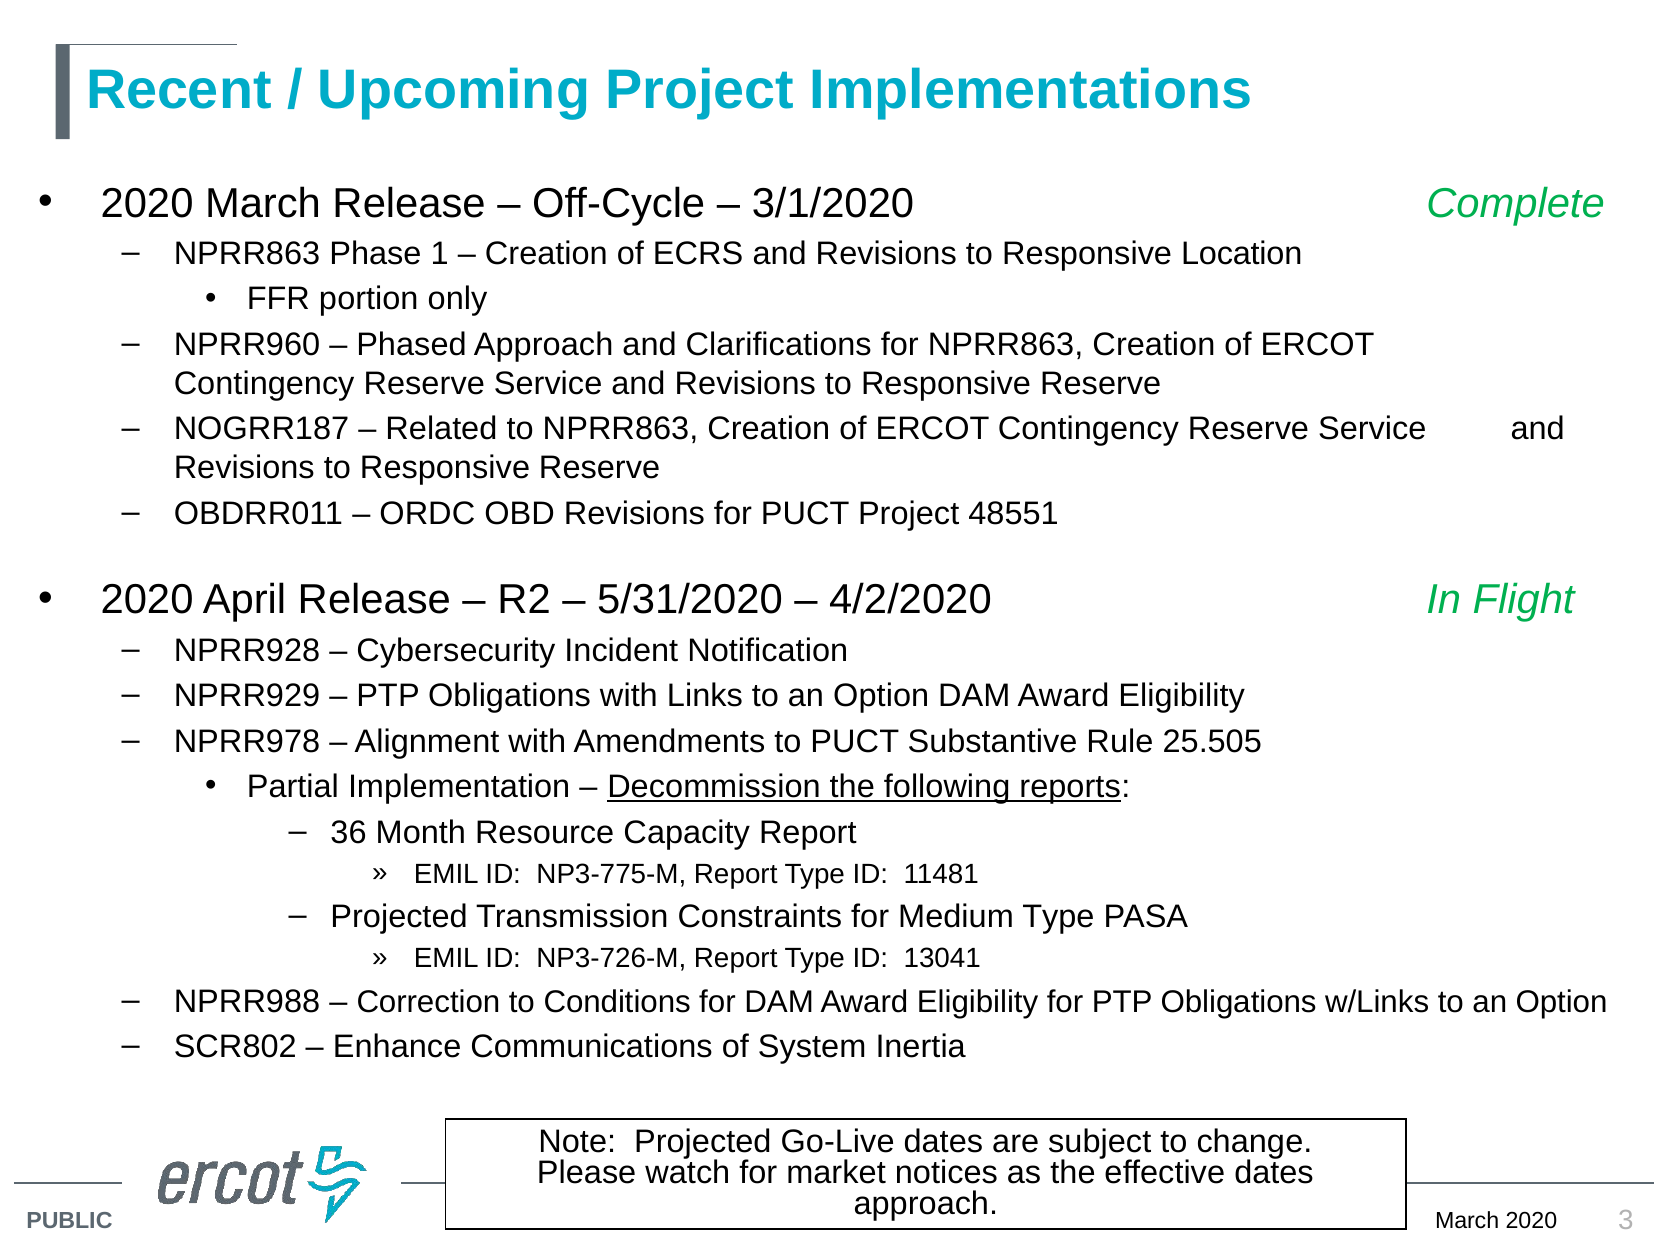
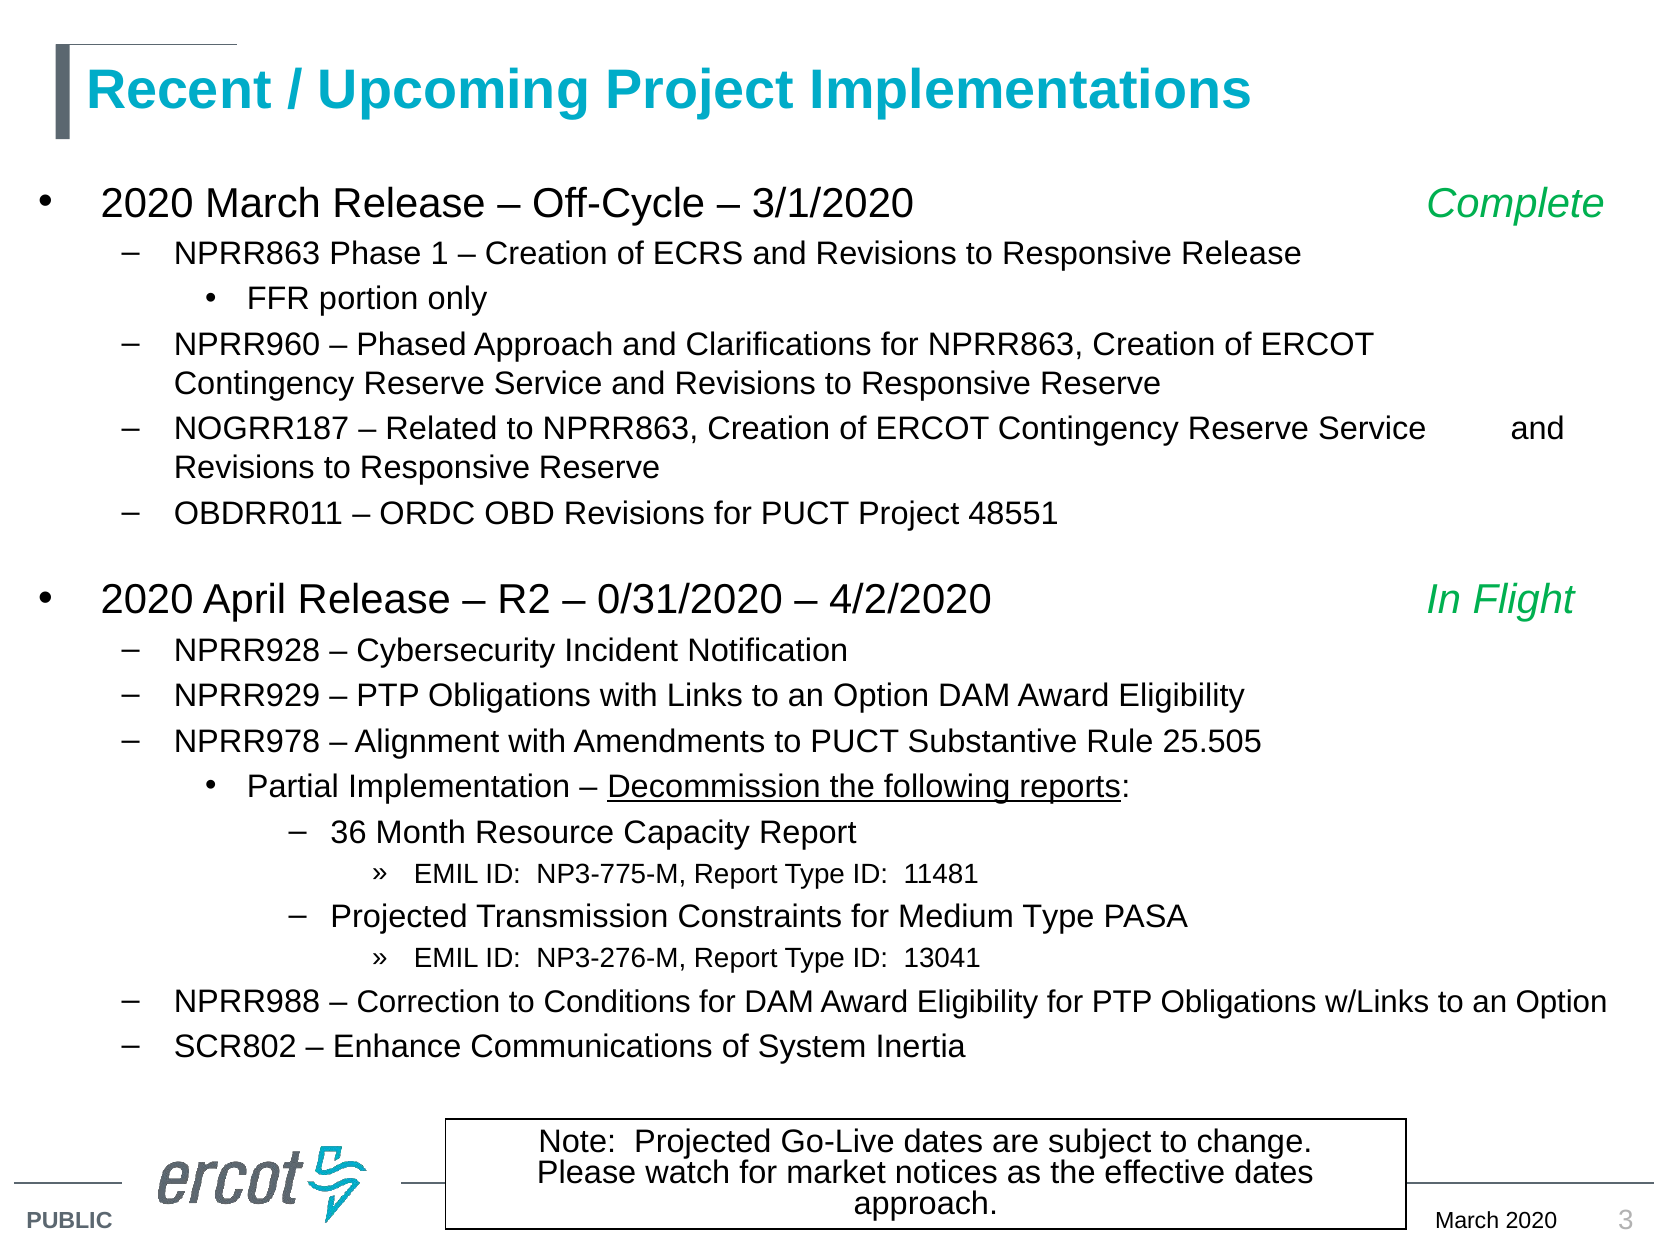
Responsive Location: Location -> Release (1242, 254)
5/31/2020: 5/31/2020 -> 0/31/2020 (690, 600)
NP3-726-M: NP3-726-M -> NP3-276-M (611, 959)
